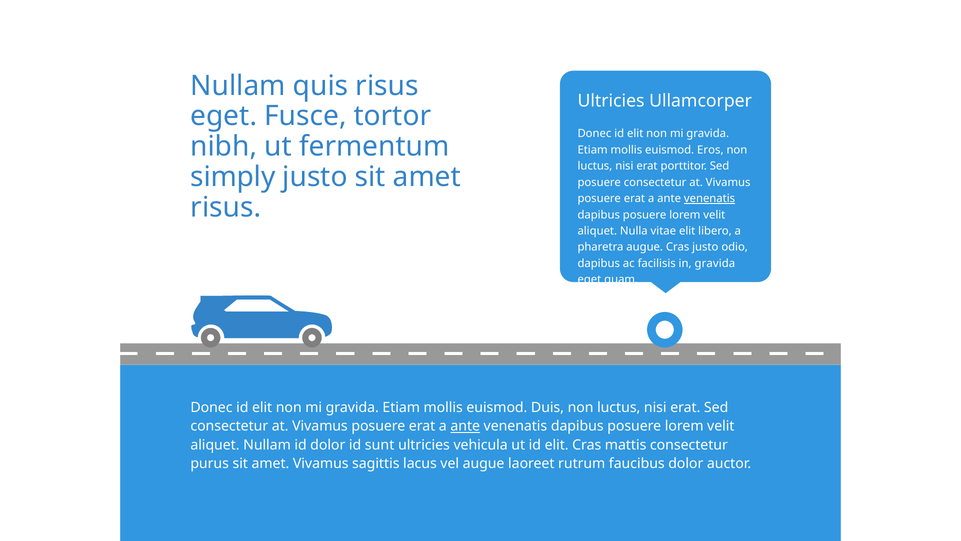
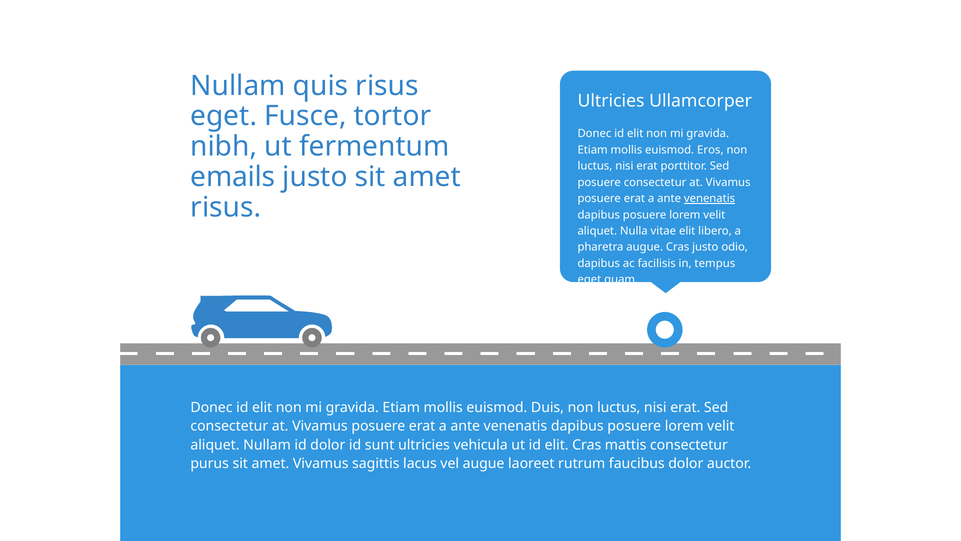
simply: simply -> emails (233, 177)
in gravida: gravida -> tempus (715, 263)
ante underline: present -> none (465, 426)
